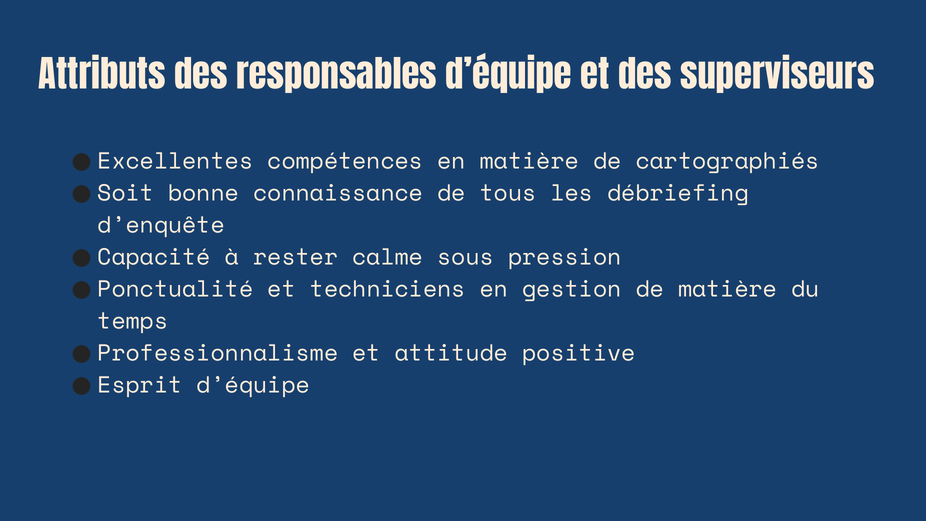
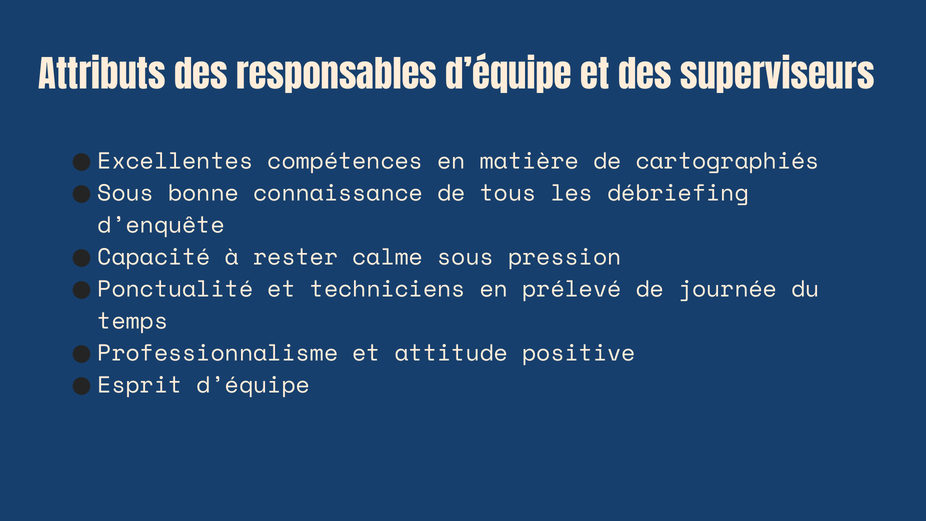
Soit: Soit -> Sous (126, 193)
gestion: gestion -> prélevé (572, 289)
de matière: matière -> journée (728, 289)
